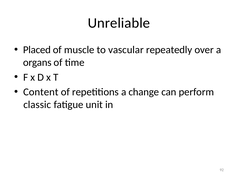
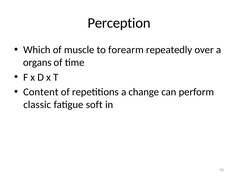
Unreliable: Unreliable -> Perception (119, 23)
Placed: Placed -> Which (37, 50)
vascular: vascular -> forearm (126, 50)
unit: unit -> soft (94, 105)
